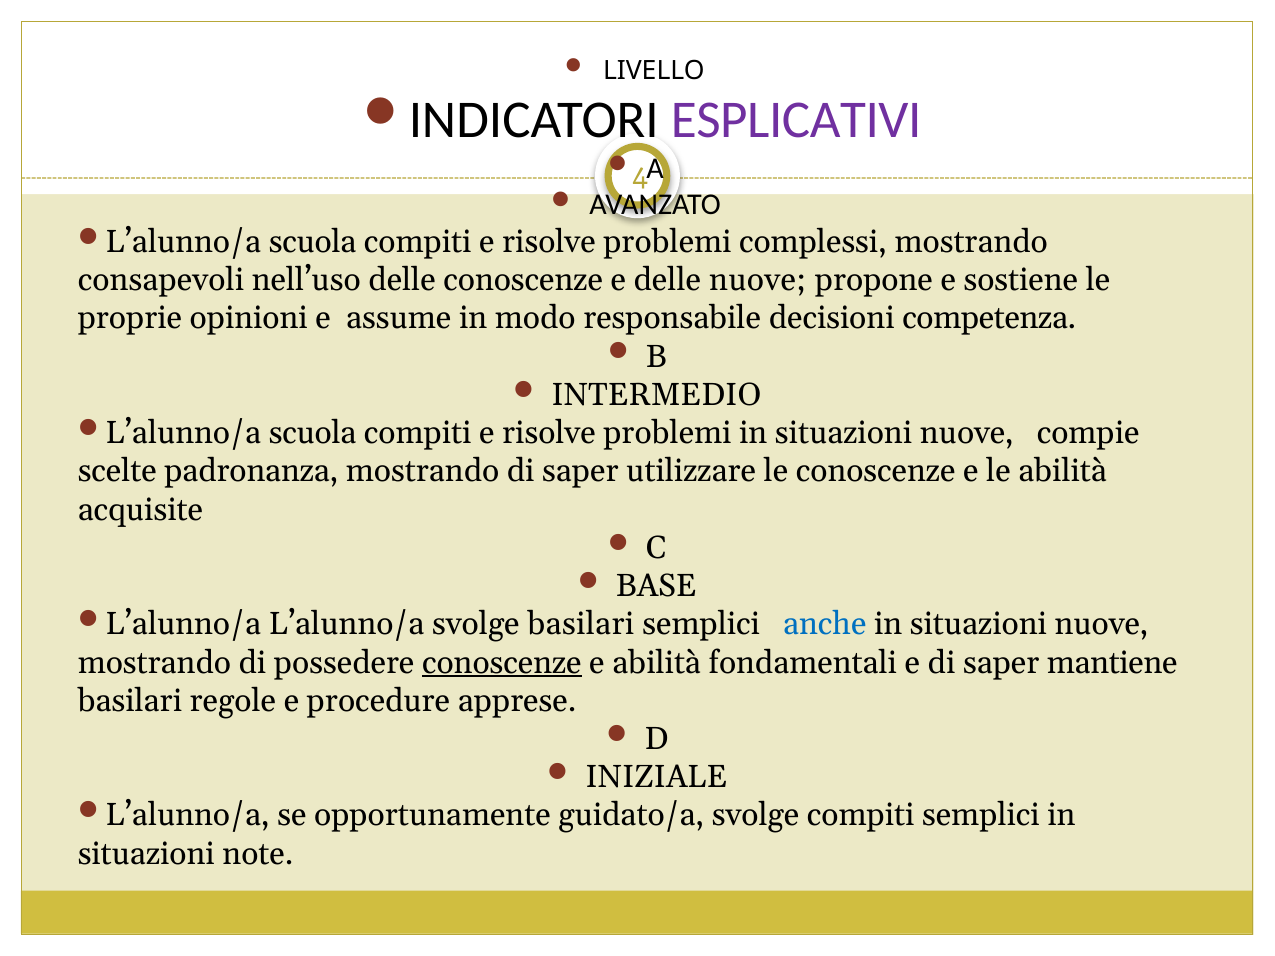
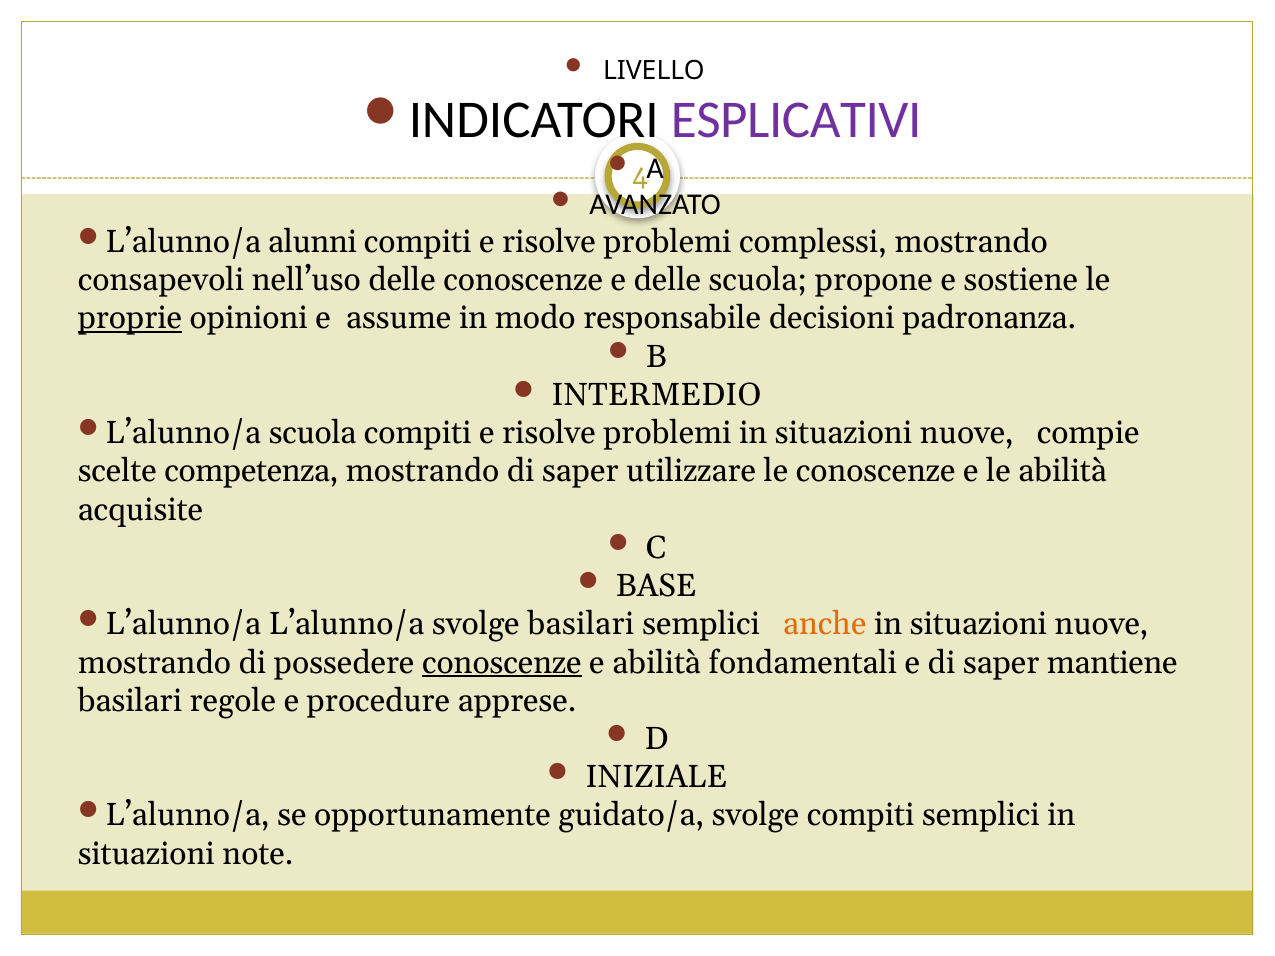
scuola: scuola -> alunni (313, 242)
delle nuove: nuove -> scuola (758, 280)
proprie underline: none -> present (130, 318)
competenza: competenza -> padronanza (989, 318)
padronanza: padronanza -> competenza (251, 471)
anche colour: blue -> orange (825, 624)
